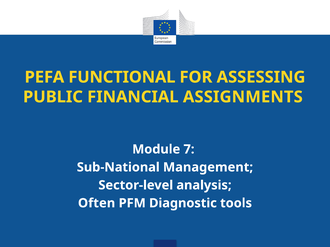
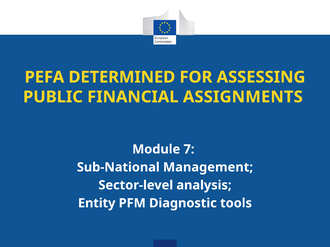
FUNCTIONAL: FUNCTIONAL -> DETERMINED (122, 77)
Often: Often -> Entity (97, 204)
